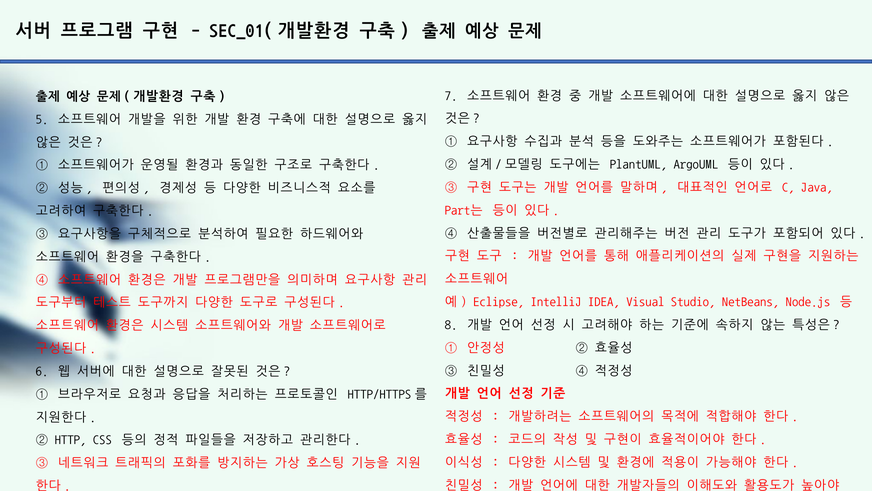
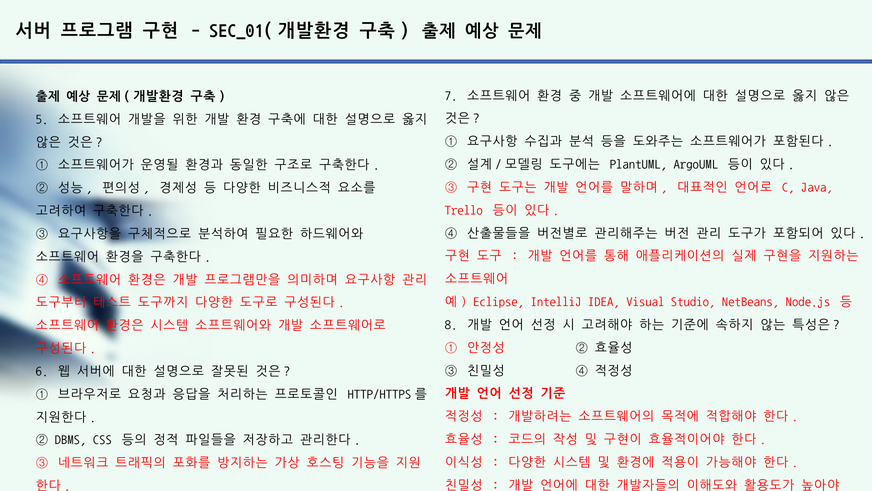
Part는: Part는 -> Trello (464, 210)
HTTP: HTTP -> DBMS (71, 439)
